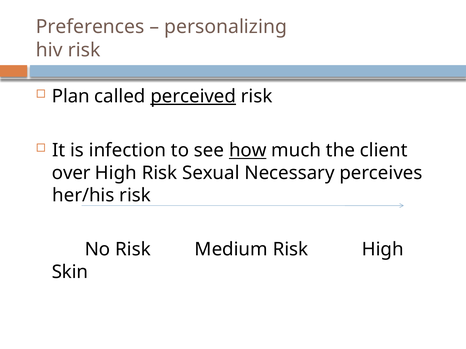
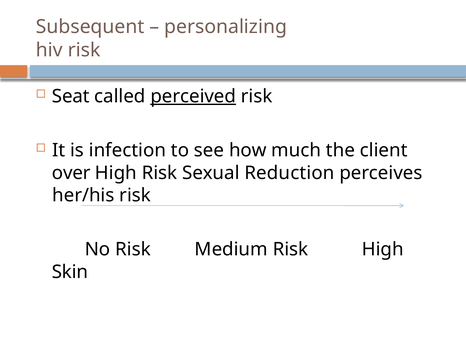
Preferences: Preferences -> Subsequent (90, 27)
Plan: Plan -> Seat (71, 96)
how underline: present -> none (248, 151)
Necessary: Necessary -> Reduction (289, 173)
